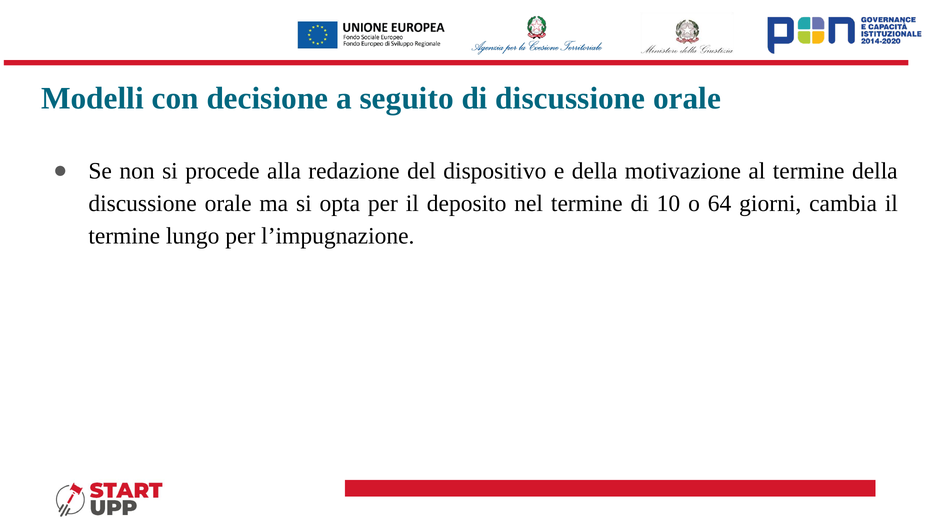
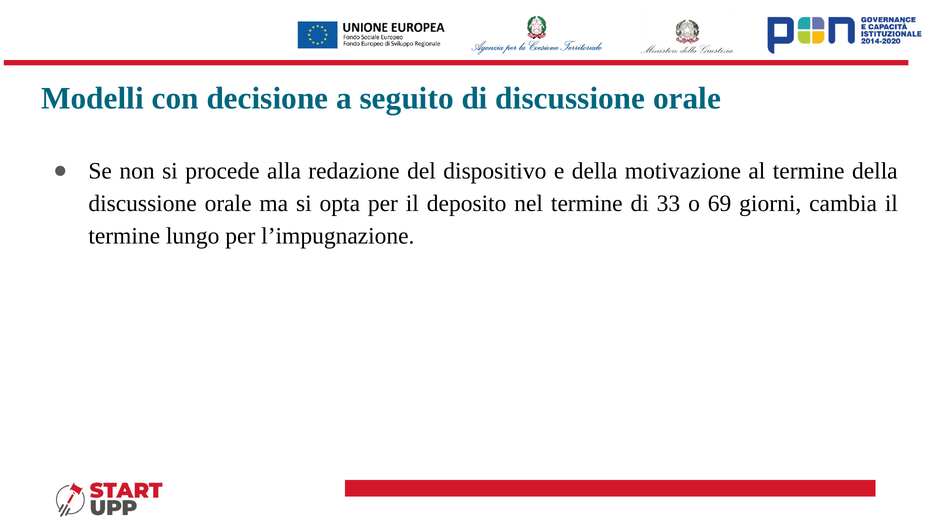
10: 10 -> 33 (668, 204)
64: 64 -> 69 (720, 204)
